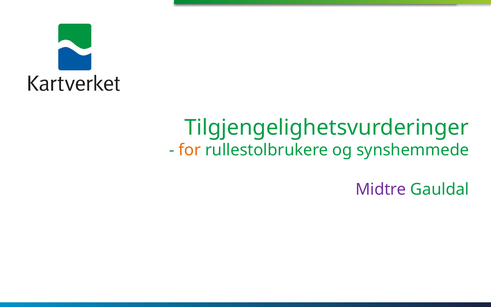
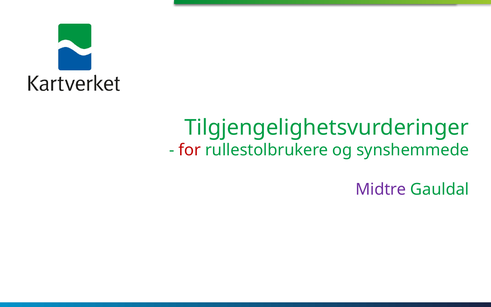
for colour: orange -> red (190, 150)
